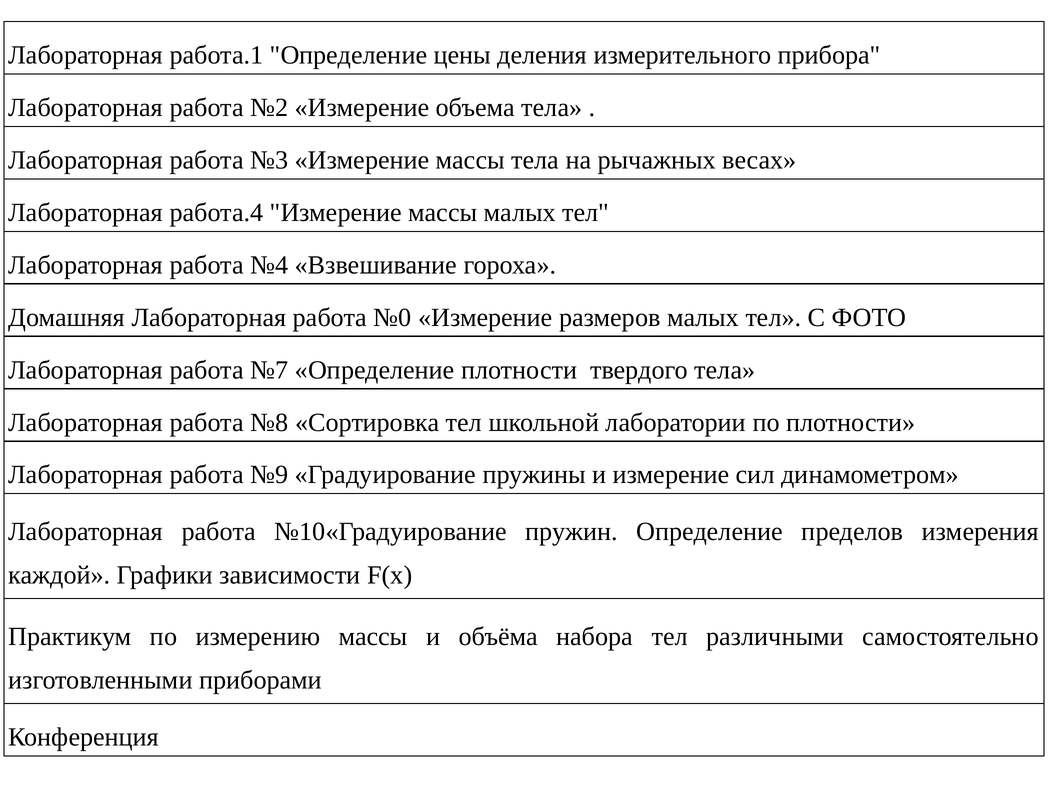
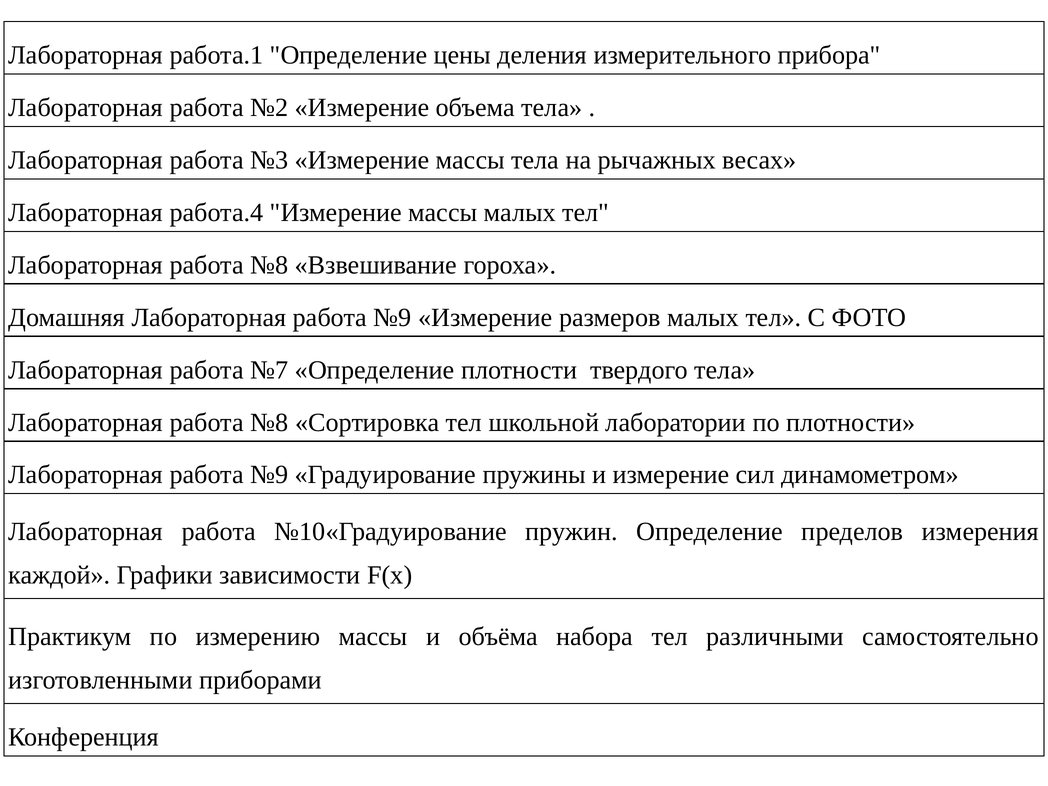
№4: №4 -> №8 (269, 265)
Домашняя Лабораторная работа №0: №0 -> №9 (392, 318)
